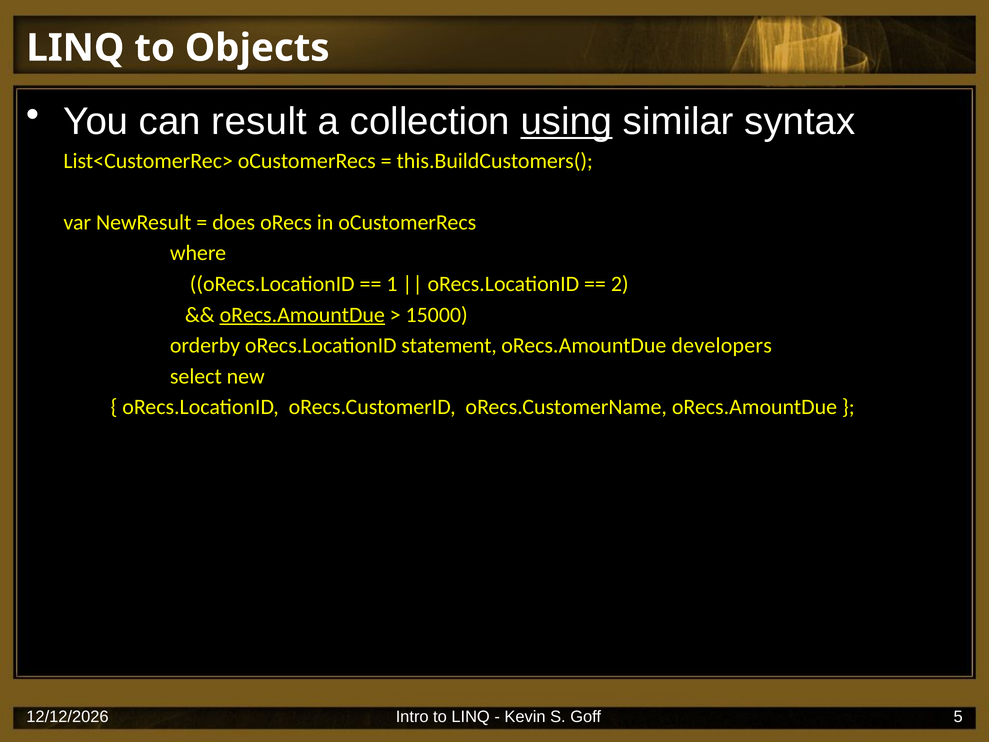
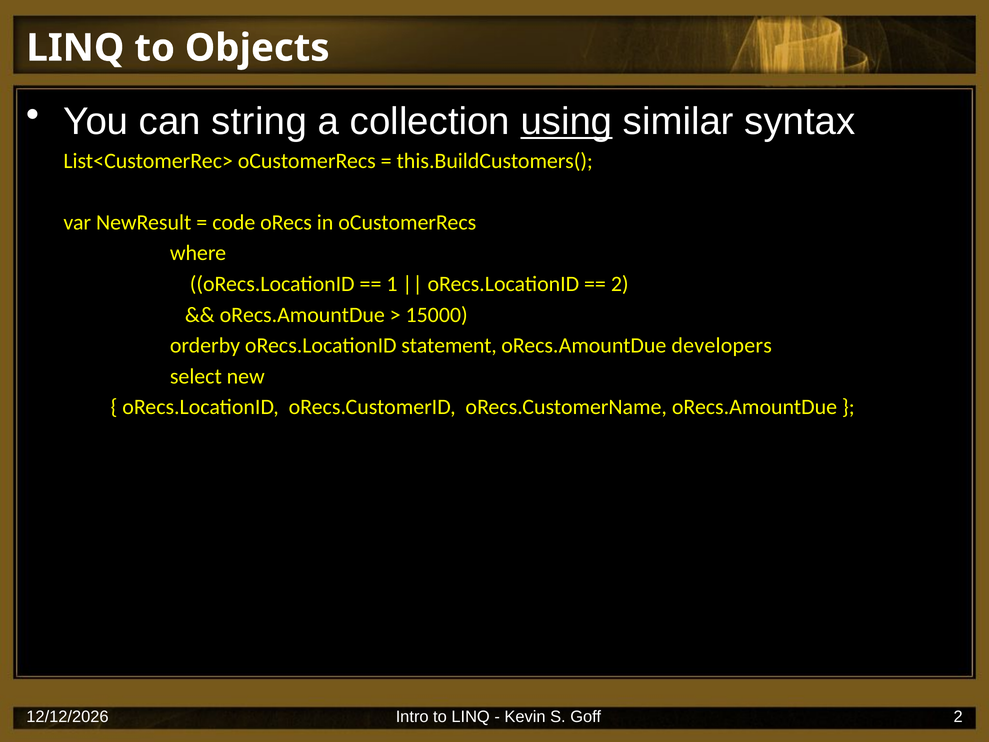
result: result -> string (259, 121)
does: does -> code (234, 222)
oRecs.AmountDue underline: present -> none (302, 315)
Goff 5: 5 -> 2 (958, 717)
